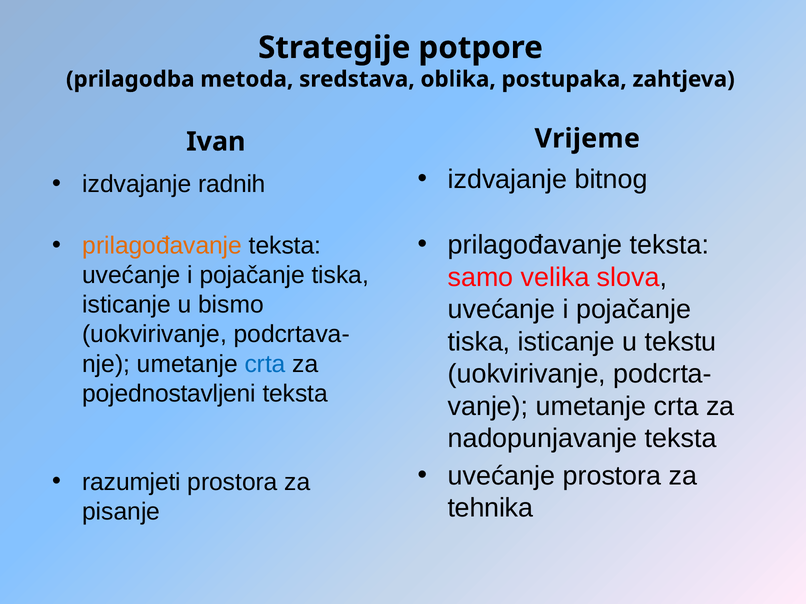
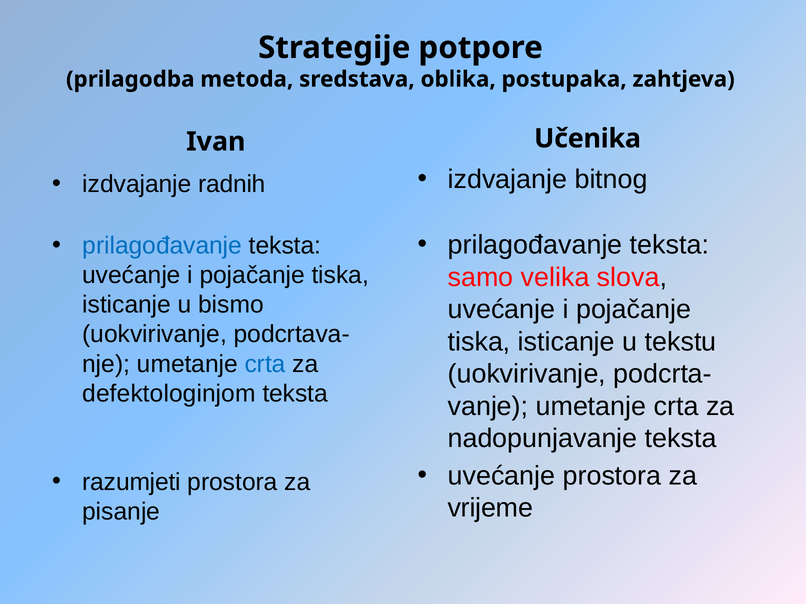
Vrijeme: Vrijeme -> Učenika (588, 139)
prilagođavanje colour: orange -> blue (162, 246)
pojednostavljeni: pojednostavljeni -> defektologinjom (169, 394)
tehnika: tehnika -> vrijeme (490, 509)
